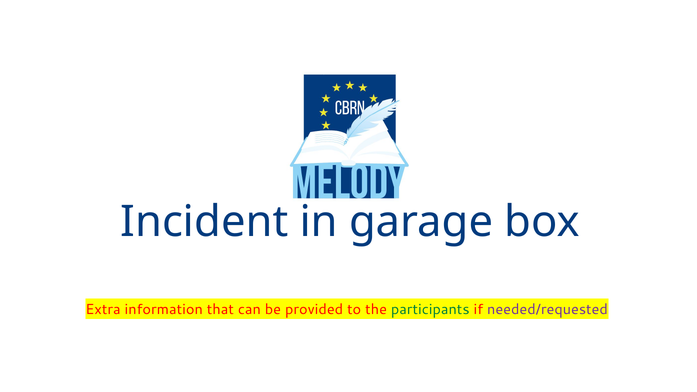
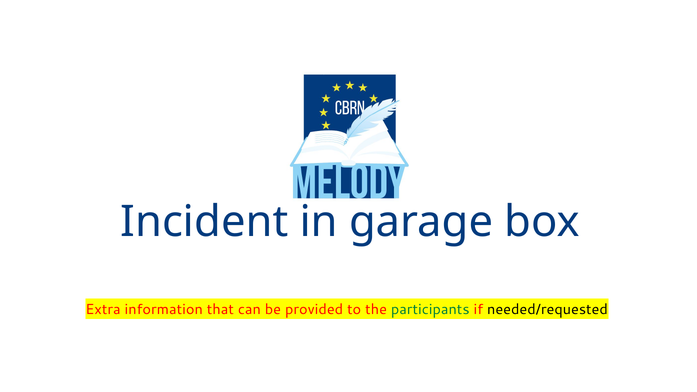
needed/requested colour: purple -> black (547, 310)
